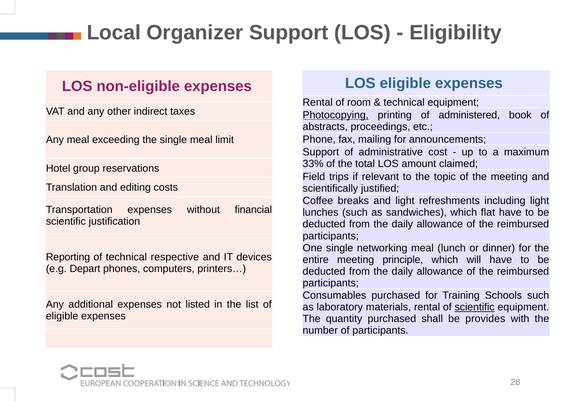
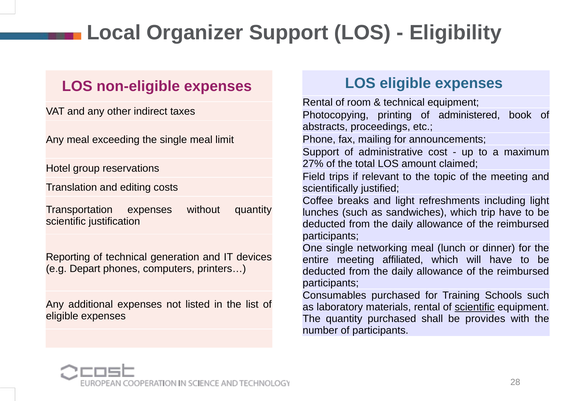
Photocopying underline: present -> none (336, 115)
33%: 33% -> 27% (313, 164)
without financial: financial -> quantity (253, 210)
flat: flat -> trip (488, 212)
respective: respective -> generation (175, 257)
principle: principle -> affiliated (403, 260)
